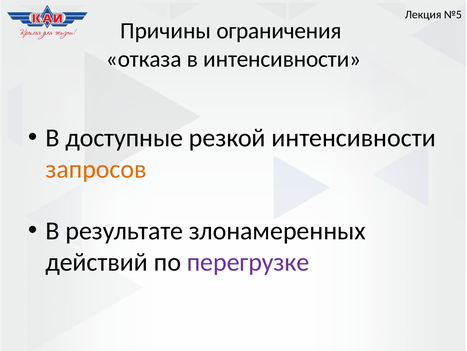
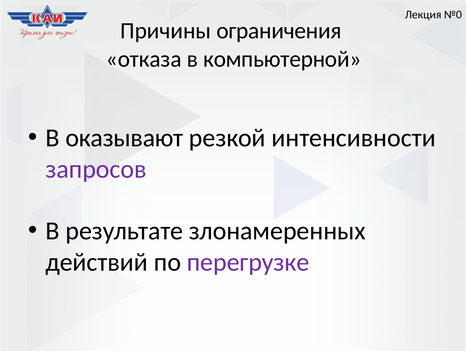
№5: №5 -> №0 (453, 15)
в интенсивности: интенсивности -> компьютерной (282, 59)
доступные: доступные -> оказывают (124, 138)
запросов colour: orange -> purple (96, 169)
